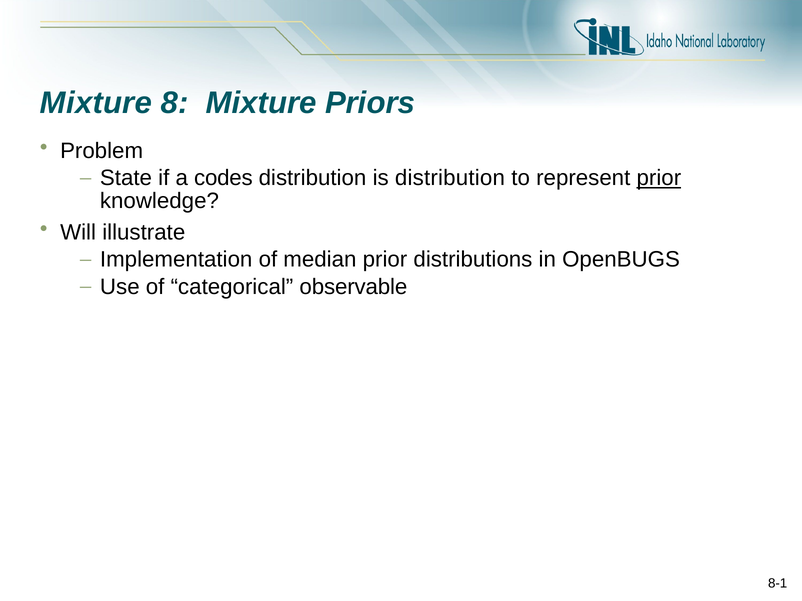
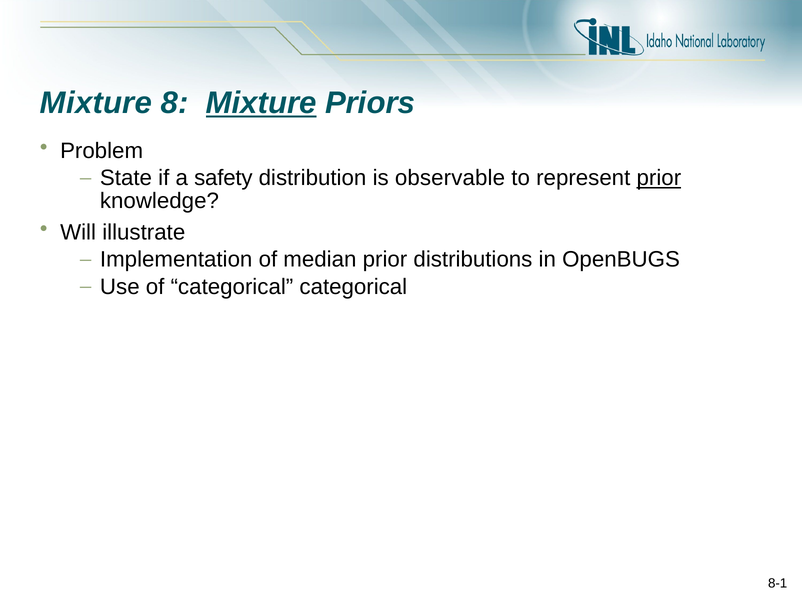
Mixture underline: none -> present (261, 103)
codes: codes -> safety (223, 178)
is distribution: distribution -> observable (450, 178)
categorical observable: observable -> categorical (353, 287)
